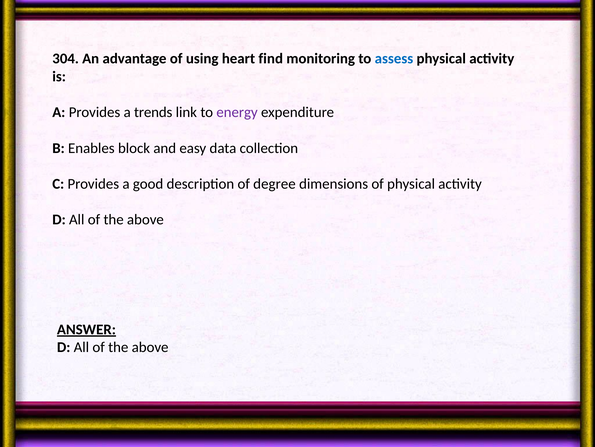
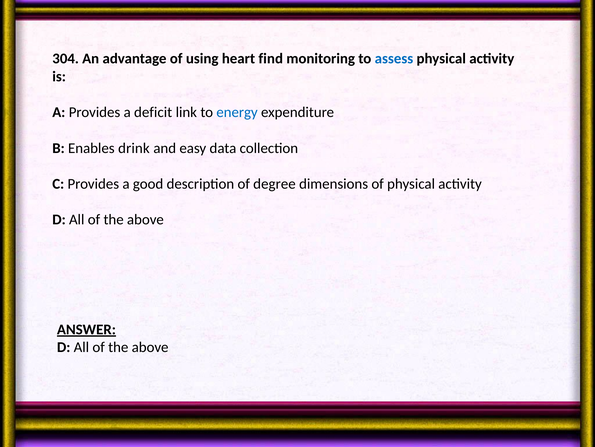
trends: trends -> deficit (153, 112)
energy colour: purple -> blue (237, 112)
block: block -> drink (134, 148)
